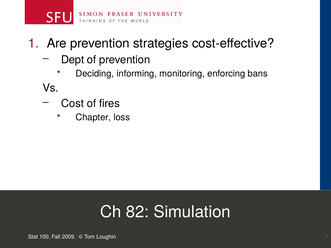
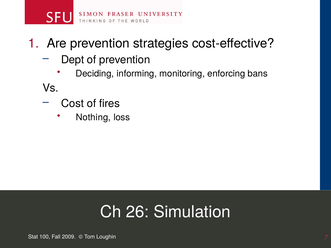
Chapter: Chapter -> Nothing (93, 117)
82: 82 -> 26 (137, 212)
